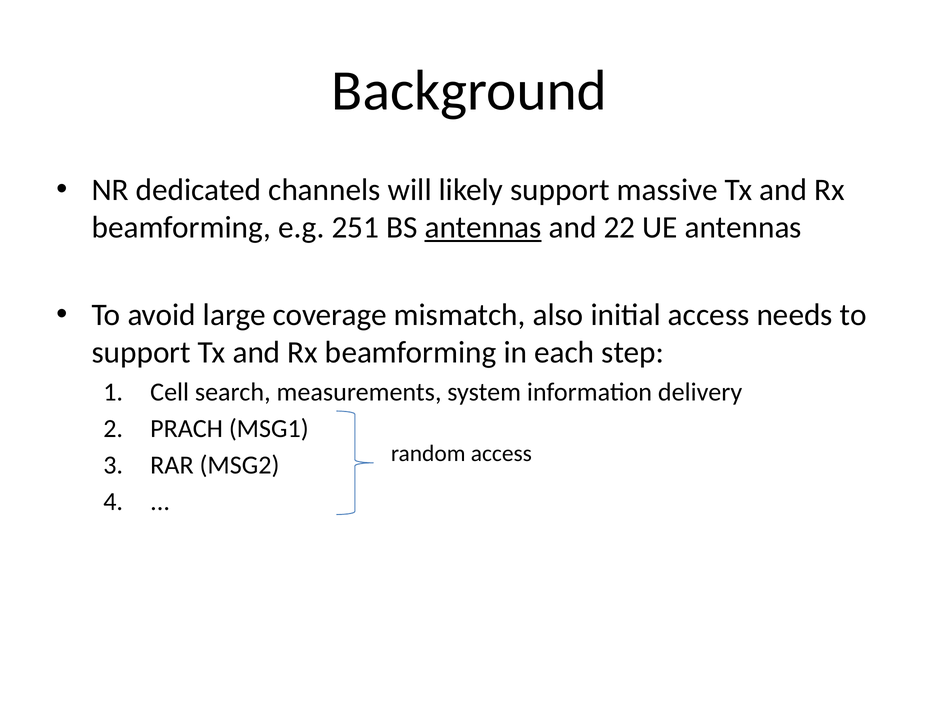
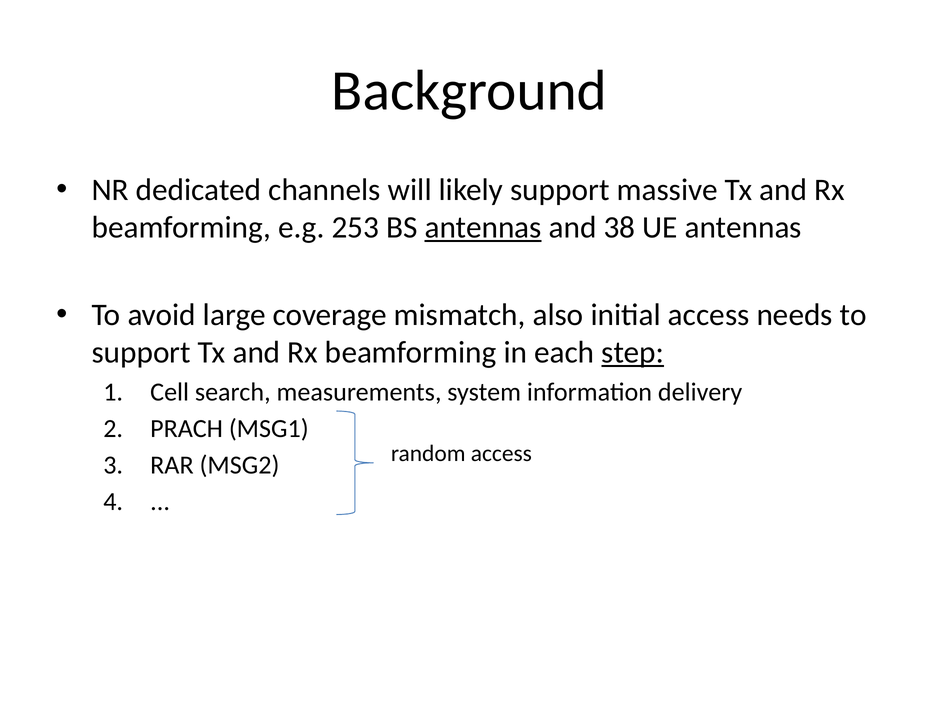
251: 251 -> 253 (355, 228)
22: 22 -> 38 (619, 228)
step underline: none -> present (633, 353)
